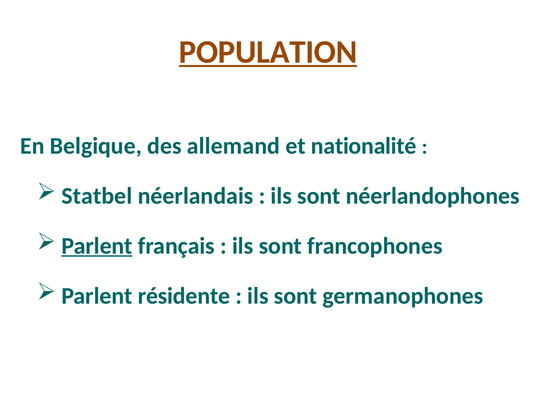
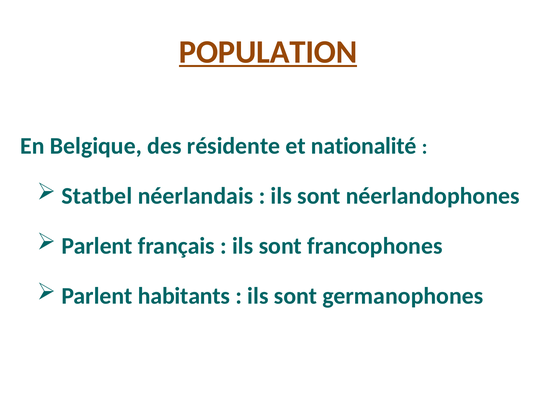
allemand: allemand -> résidente (234, 146)
Parlent underline: present -> none (97, 246)
résidente: résidente -> habitants (184, 296)
